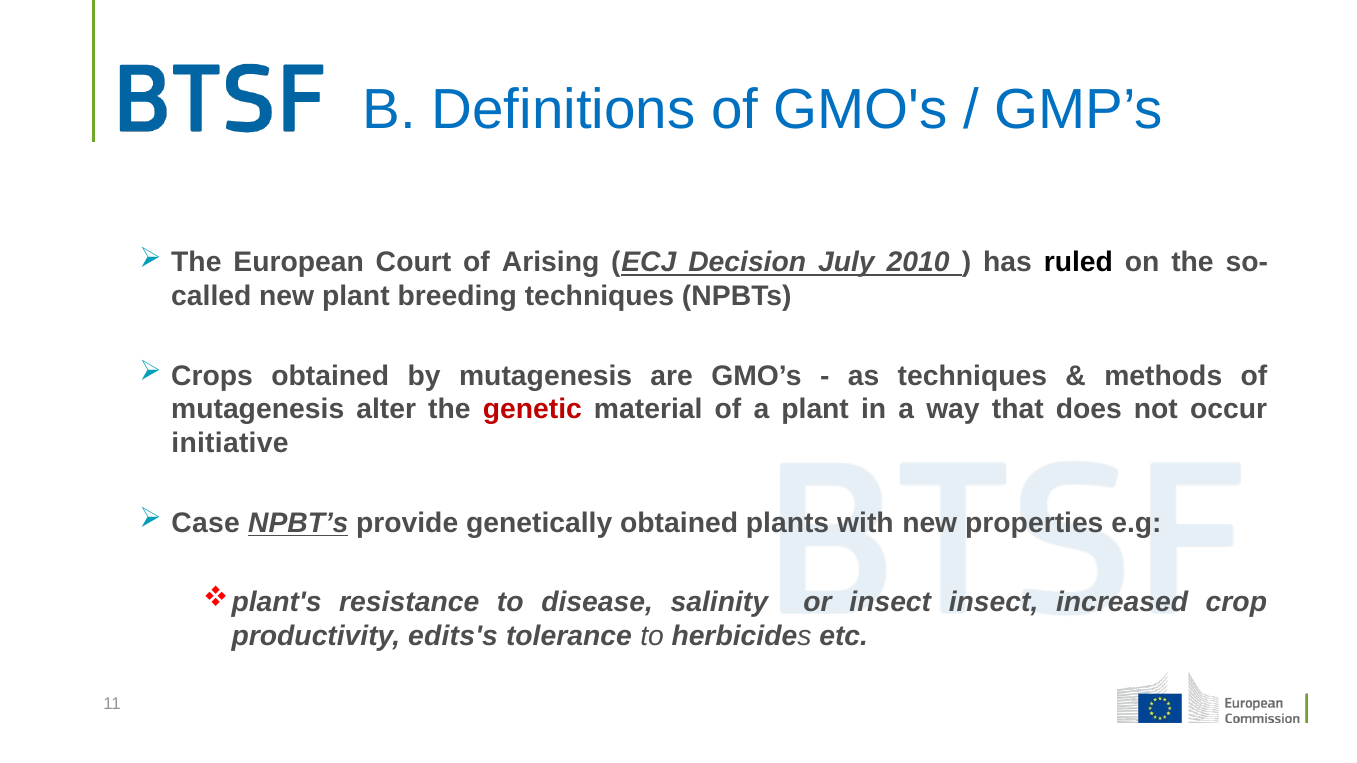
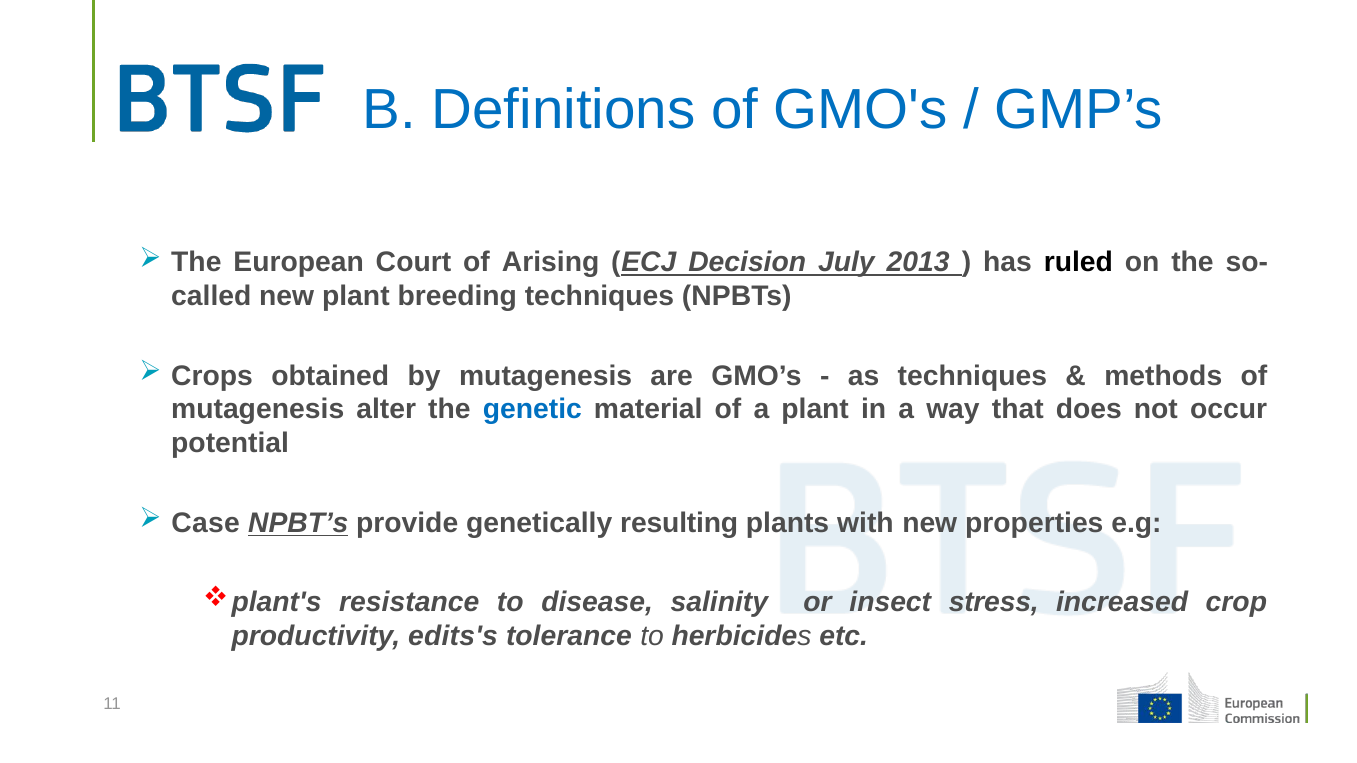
2010: 2010 -> 2013 (918, 263)
genetic colour: red -> blue (532, 410)
initiative: initiative -> potential (230, 444)
genetically obtained: obtained -> resulting (679, 523)
insect insect: insect -> stress (994, 602)
